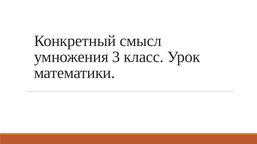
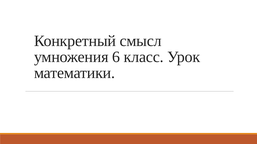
3: 3 -> 6 (116, 57)
